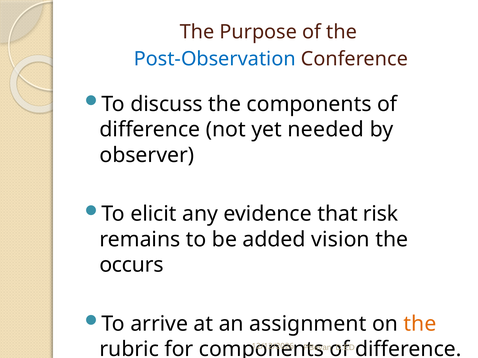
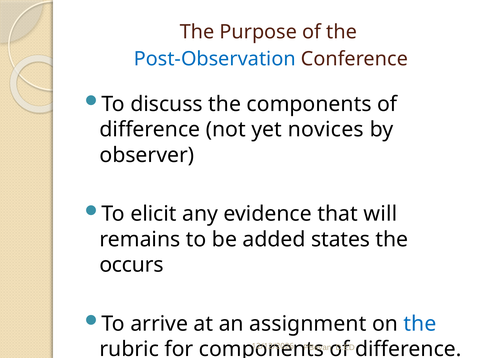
needed: needed -> novices (326, 130)
risk: risk -> will (380, 214)
vision: vision -> states (341, 240)
the colour: orange -> blue (420, 324)
